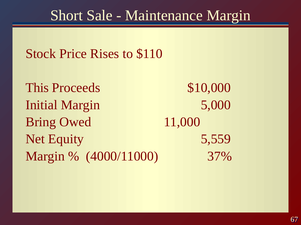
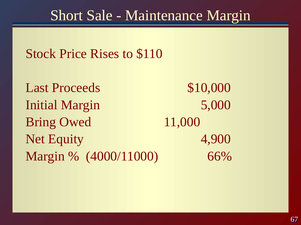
This: This -> Last (37, 88)
5,559: 5,559 -> 4,900 (216, 139)
37%: 37% -> 66% (220, 157)
